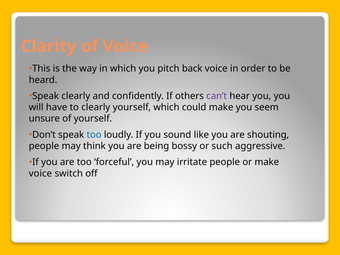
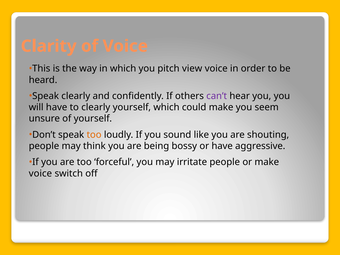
back: back -> view (192, 69)
too colour: blue -> orange (94, 135)
or such: such -> have (222, 146)
